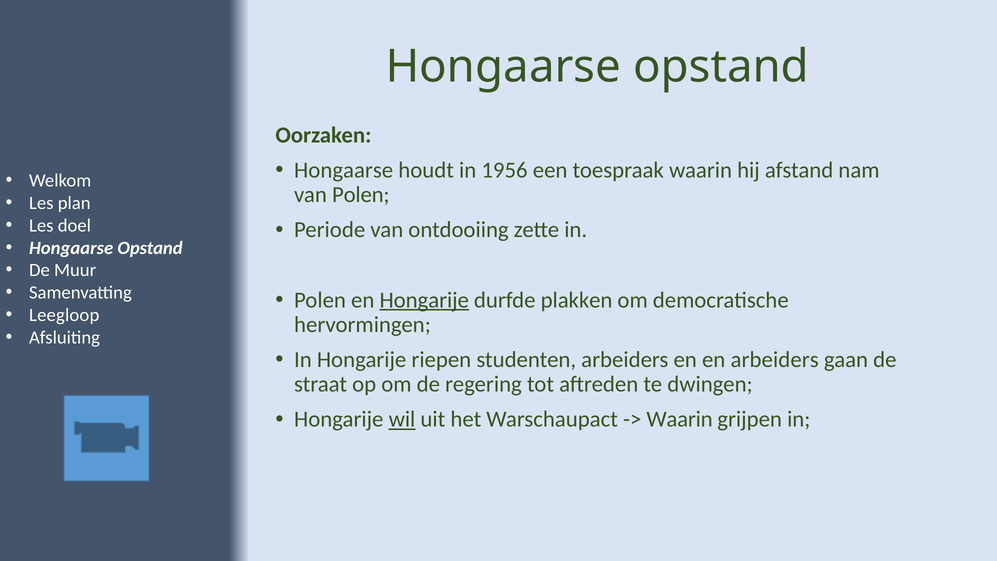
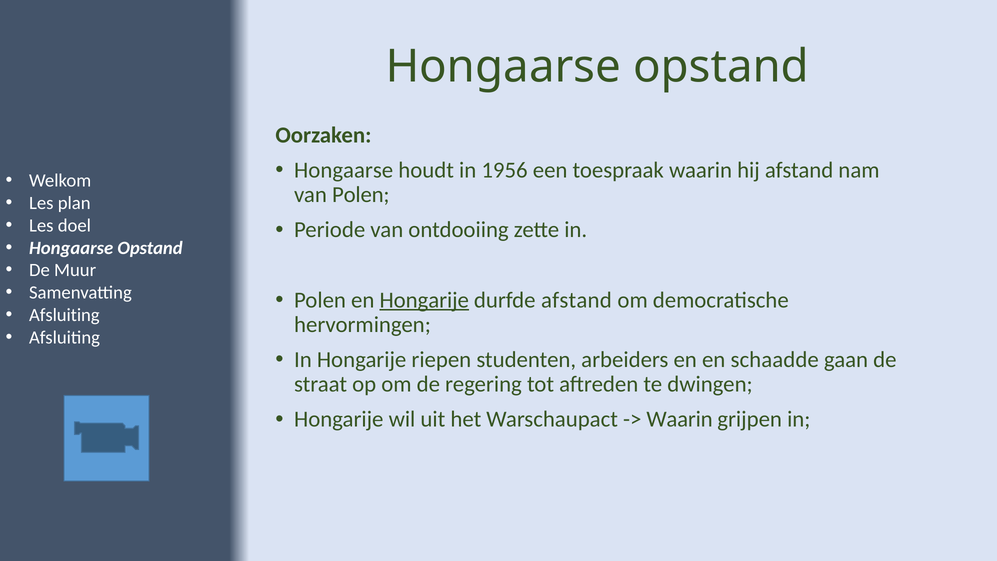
durfde plakken: plakken -> afstand (576, 300)
Leegloop: Leegloop -> Afsluiting (64, 315)
en arbeiders: arbeiders -> schaadde (775, 360)
wil underline: present -> none (402, 419)
